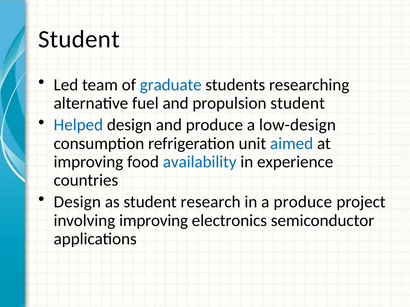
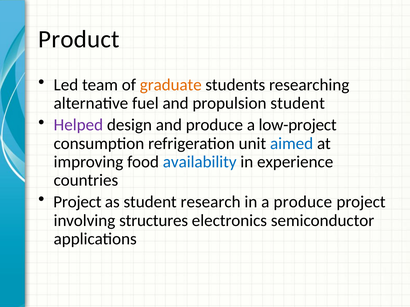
Student: Student -> Product (79, 39)
graduate colour: blue -> orange (171, 85)
Helped colour: blue -> purple (78, 125)
low-design: low-design -> low-project (298, 125)
Design: Design -> Project (77, 202)
involving improving: improving -> structures (154, 221)
